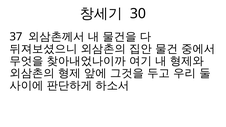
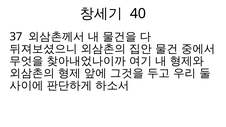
30: 30 -> 40 (138, 14)
